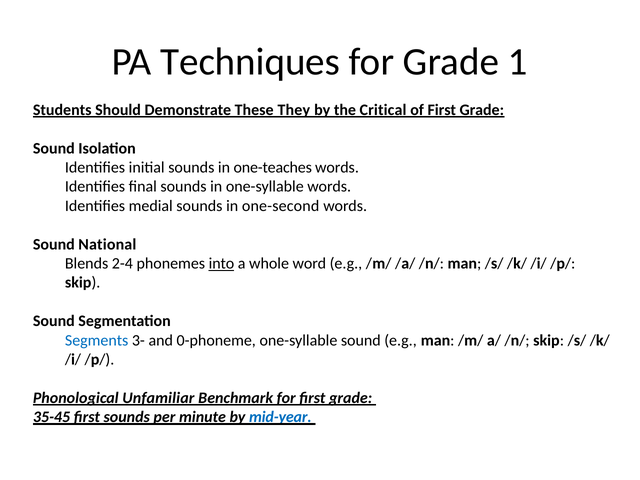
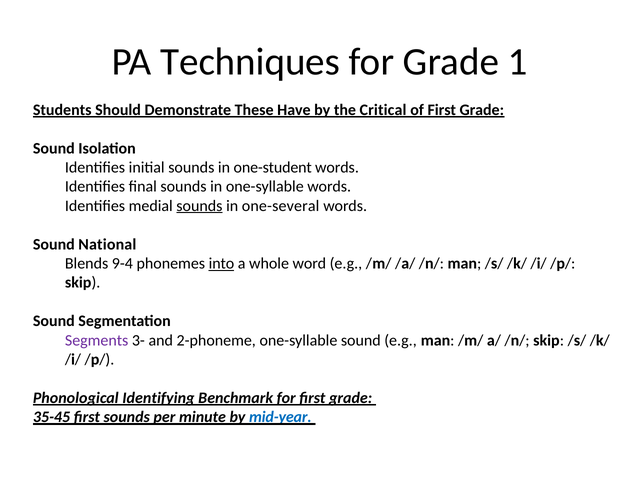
They: They -> Have (294, 110)
one-teaches: one-teaches -> one-student (273, 167)
sounds underline: none -> present (199, 206)
one-second: one-second -> one-several (281, 206)
2-4: 2-4 -> 9-4 (122, 263)
Segments colour: blue -> purple (97, 340)
0-phoneme: 0-phoneme -> 2-phoneme (216, 340)
Unfamiliar: Unfamiliar -> Identifying (158, 398)
